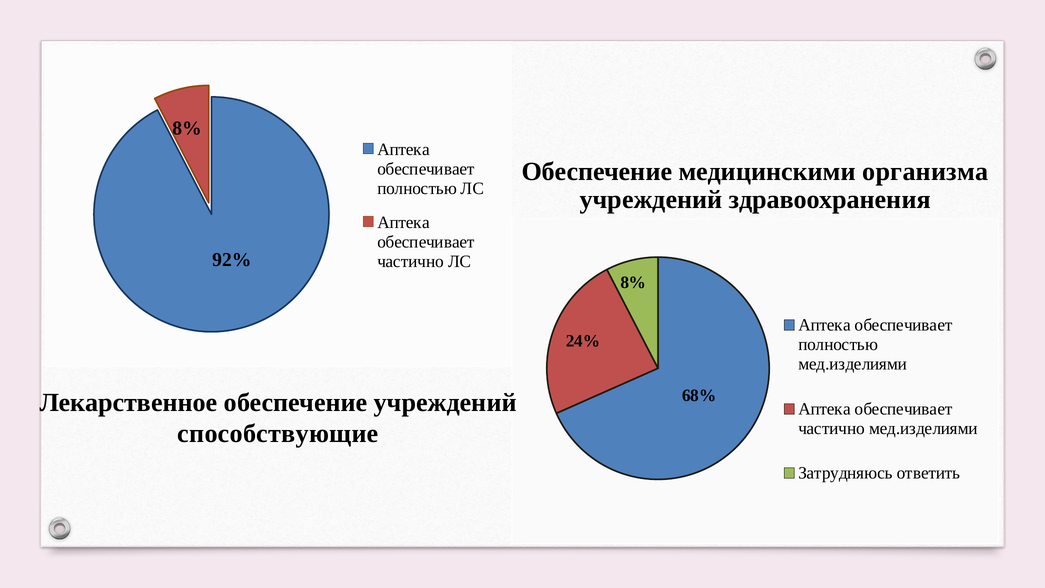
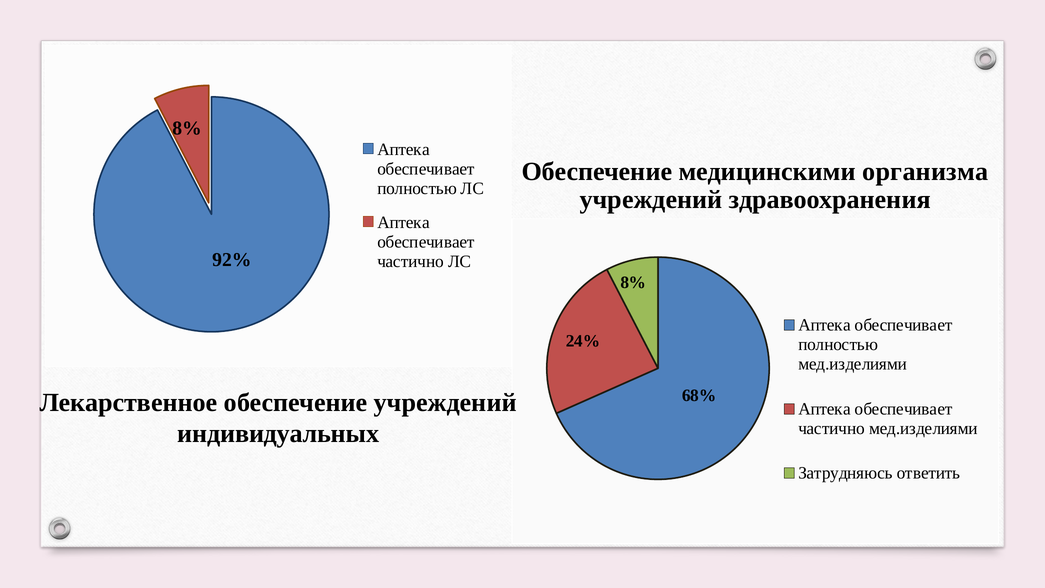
способствующие: способствующие -> индивидуальных (278, 434)
